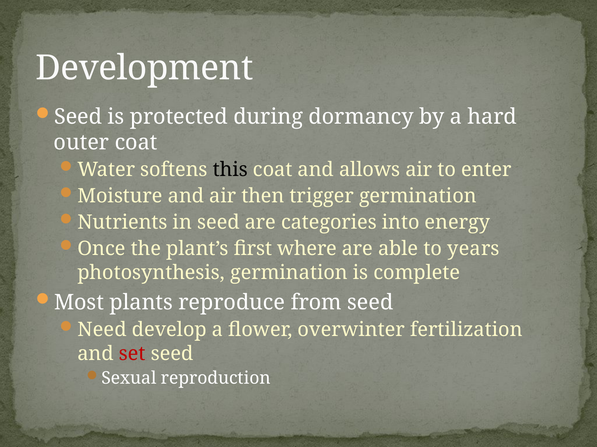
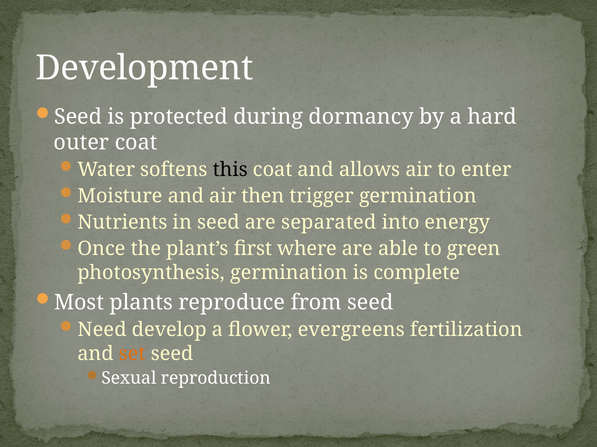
categories: categories -> separated (329, 223)
years: years -> green (474, 249)
overwinter: overwinter -> evergreens (351, 330)
set colour: red -> orange (132, 354)
